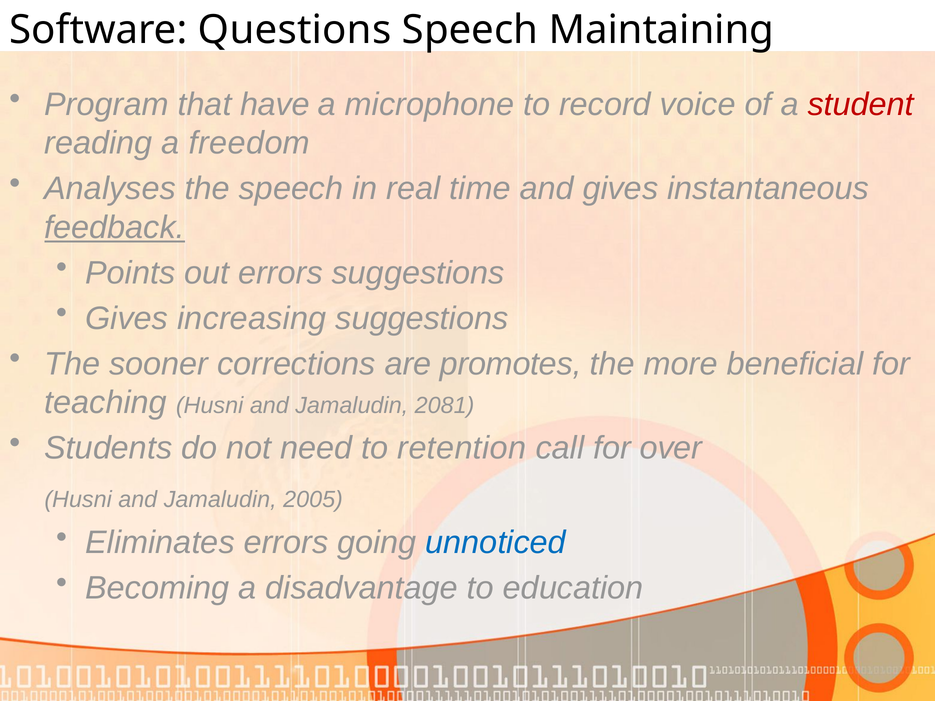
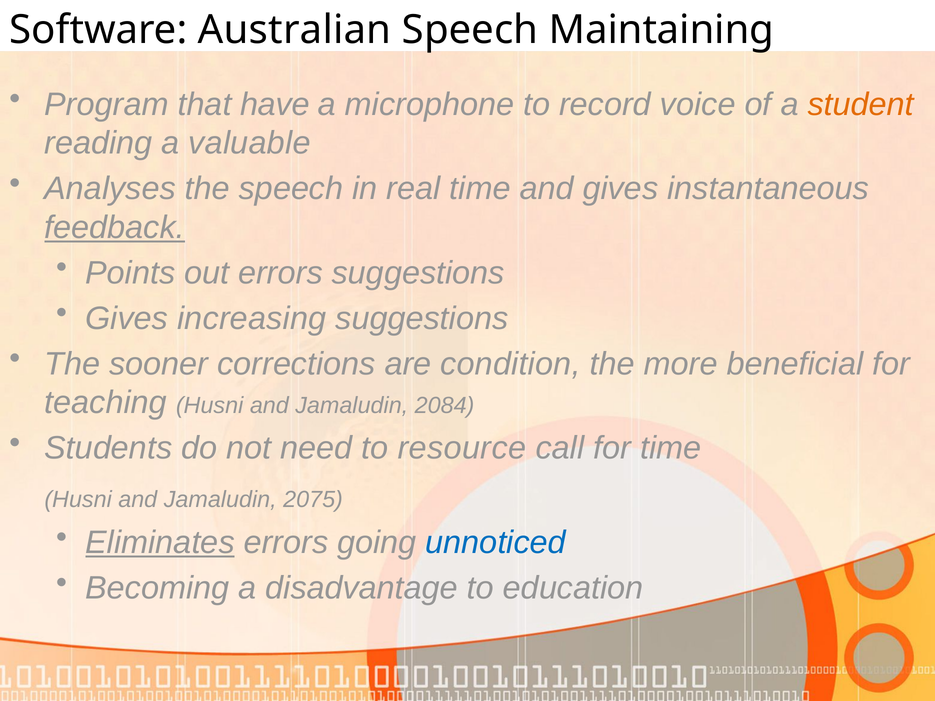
Questions: Questions -> Australian (295, 30)
student colour: red -> orange (861, 104)
freedom: freedom -> valuable (250, 143)
promotes: promotes -> condition (511, 364)
2081: 2081 -> 2084 (445, 406)
retention: retention -> resource (462, 448)
for over: over -> time (671, 448)
2005: 2005 -> 2075 (313, 500)
Eliminates underline: none -> present (160, 543)
